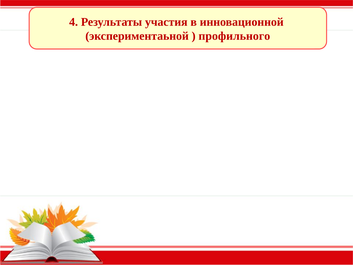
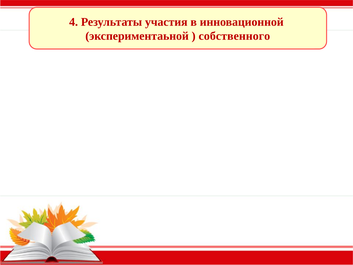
профильного: профильного -> собственного (234, 36)
